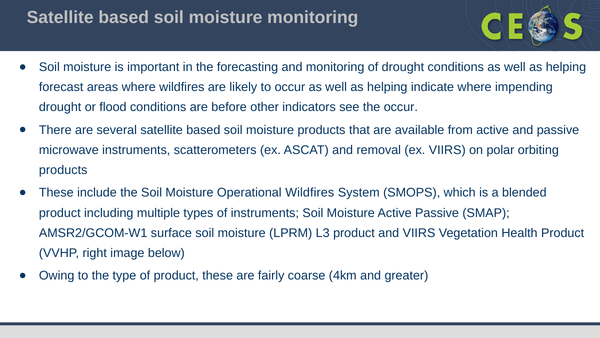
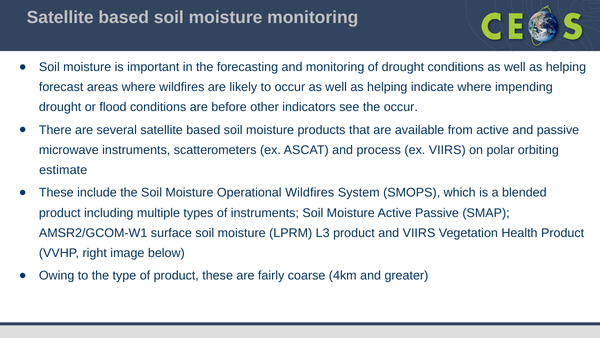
removal: removal -> process (379, 150)
products: products -> estimate (63, 170)
